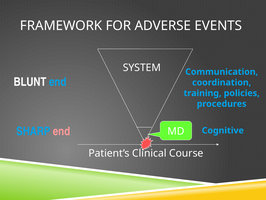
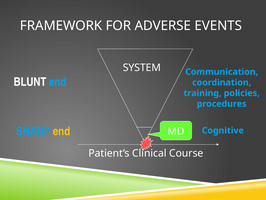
end colour: pink -> yellow (62, 131)
